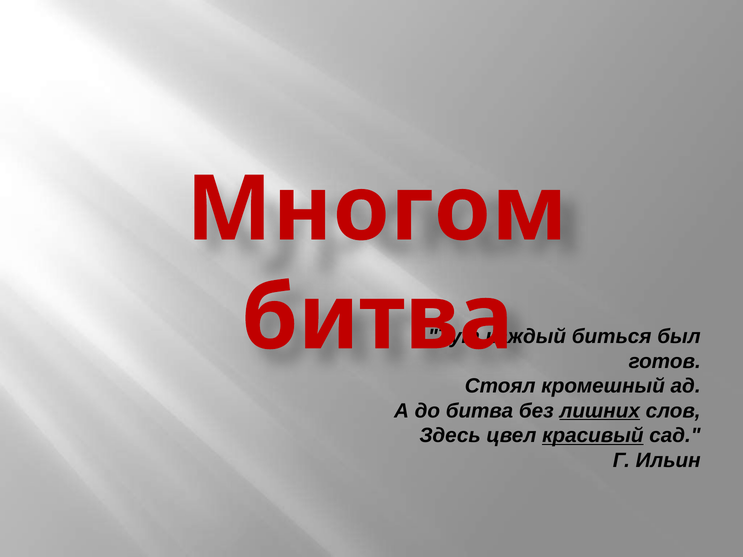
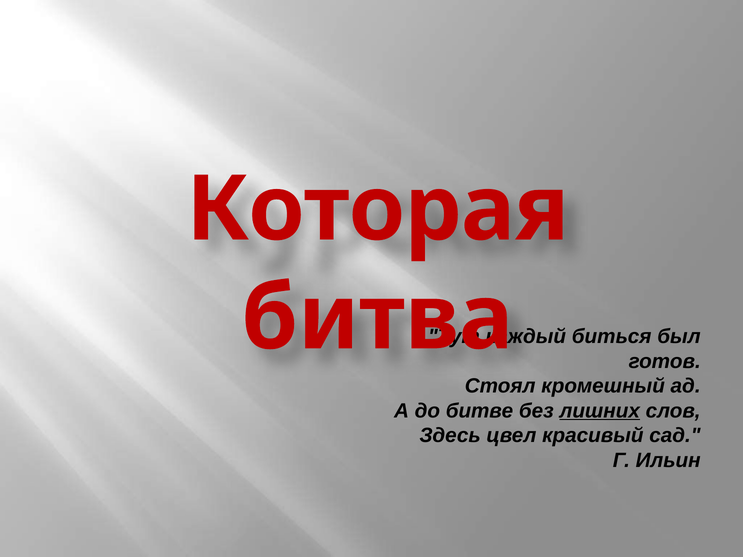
Многом: Многом -> Которая (378, 210)
до битва: битва -> битве (480, 411)
красивый underline: present -> none (593, 436)
